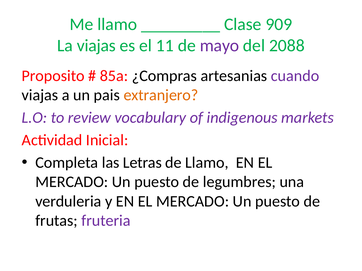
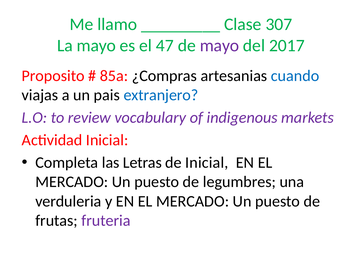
909: 909 -> 307 (279, 24)
La viajas: viajas -> mayo (96, 46)
11: 11 -> 47 (165, 46)
2088: 2088 -> 2017 (287, 46)
cuando colour: purple -> blue (295, 76)
extranjero colour: orange -> blue (161, 95)
de Llamo: Llamo -> Inicial (207, 163)
